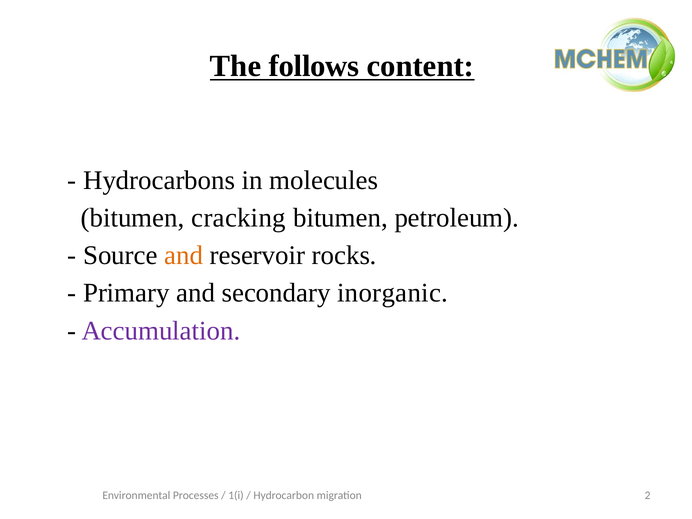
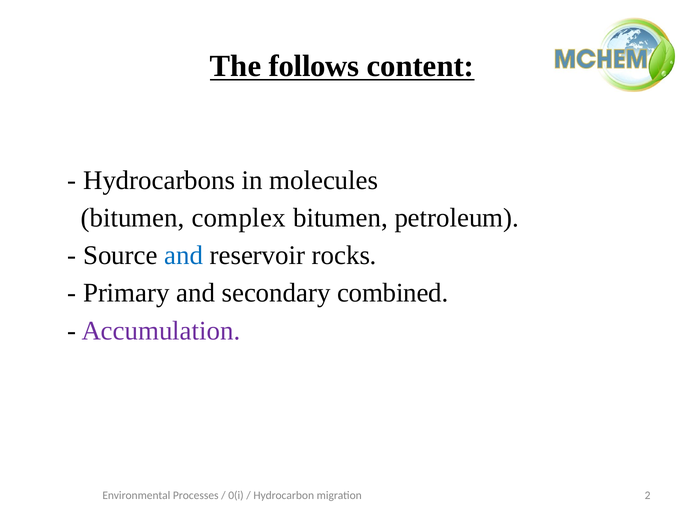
cracking: cracking -> complex (239, 218)
and colour: orange -> blue (184, 255)
inorganic: inorganic -> combined (393, 293)
1(i: 1(i -> 0(i (236, 496)
